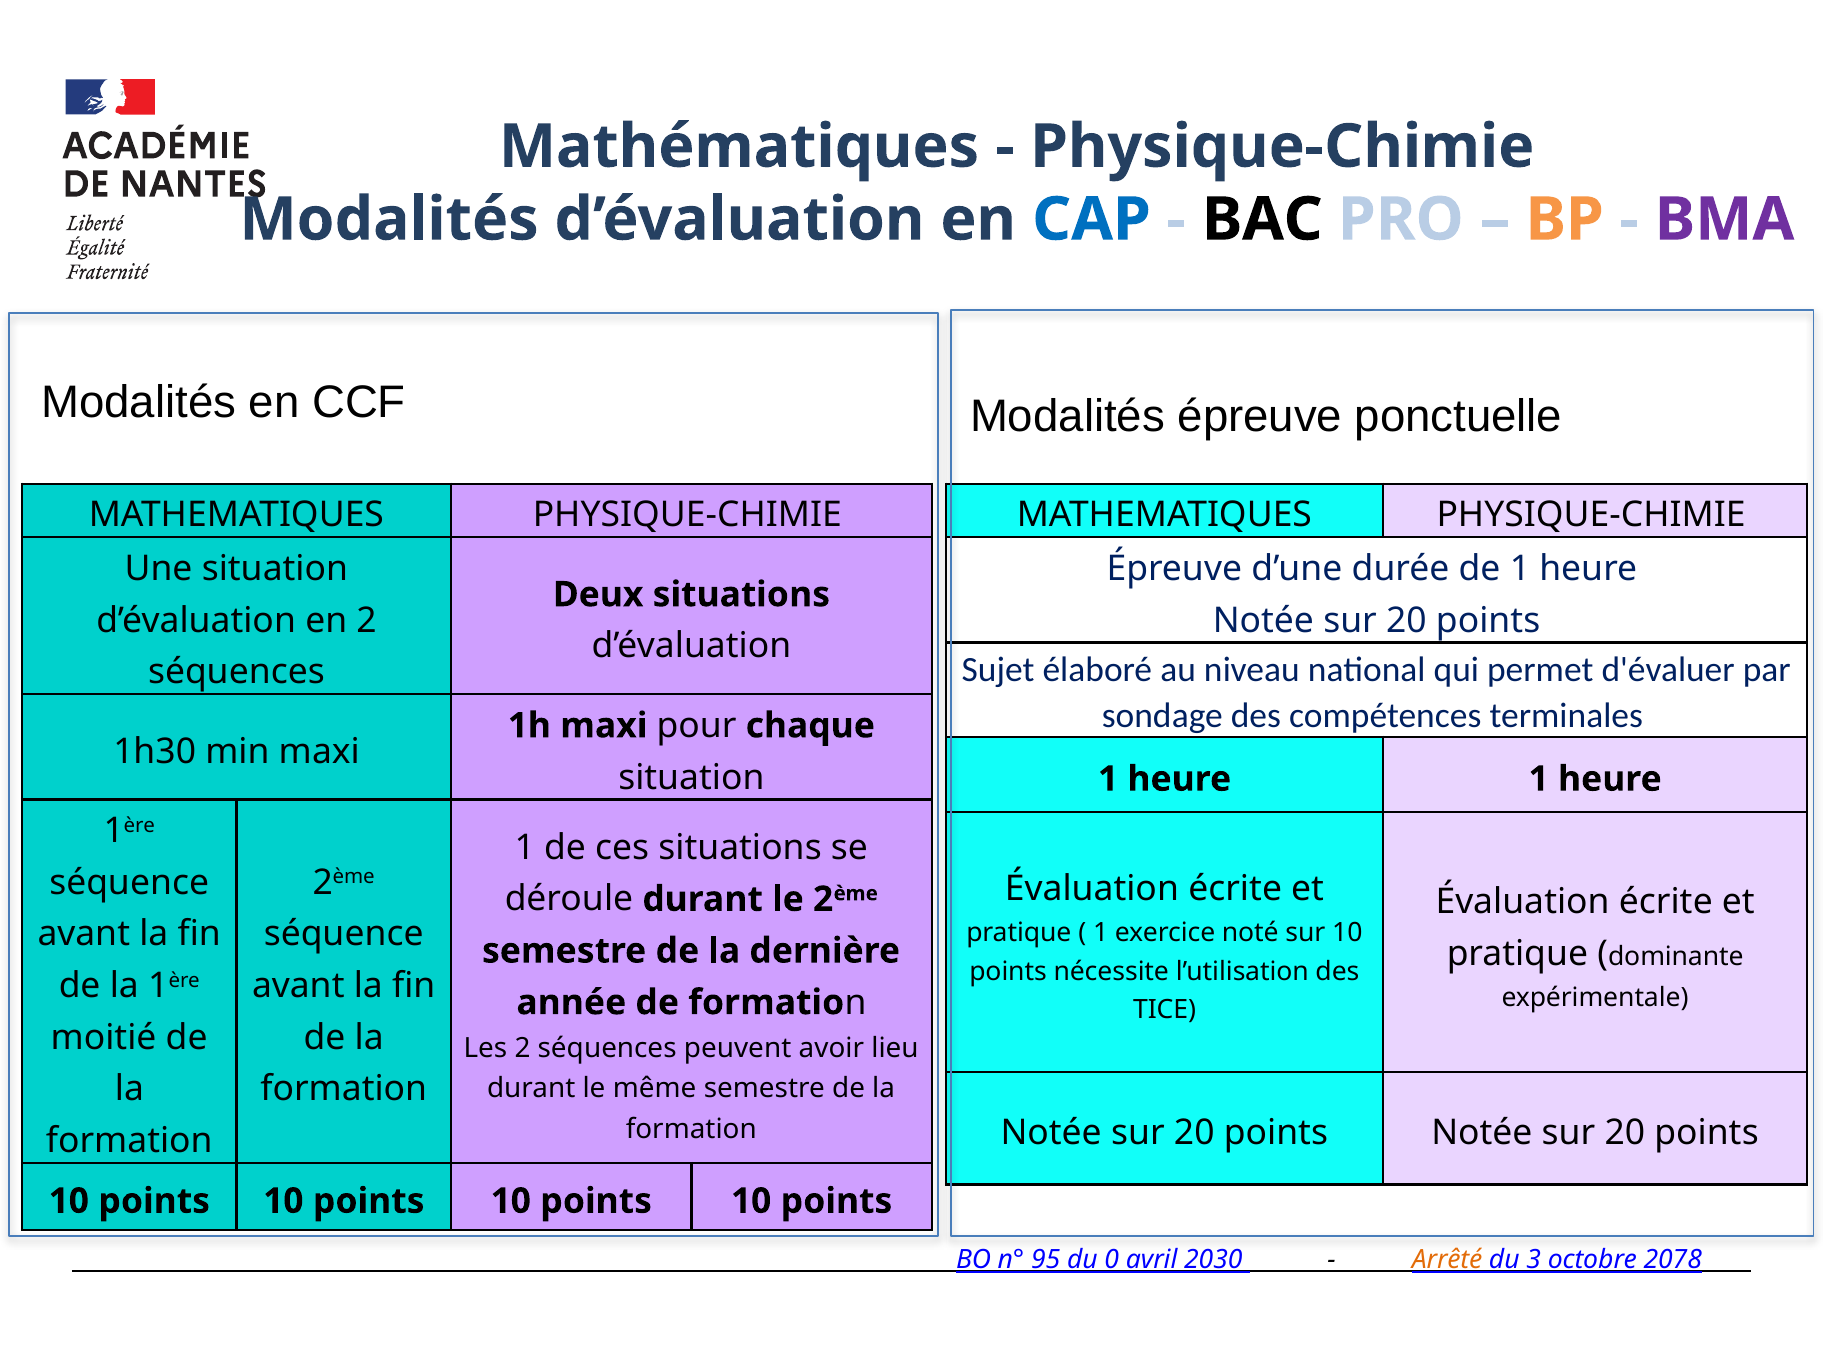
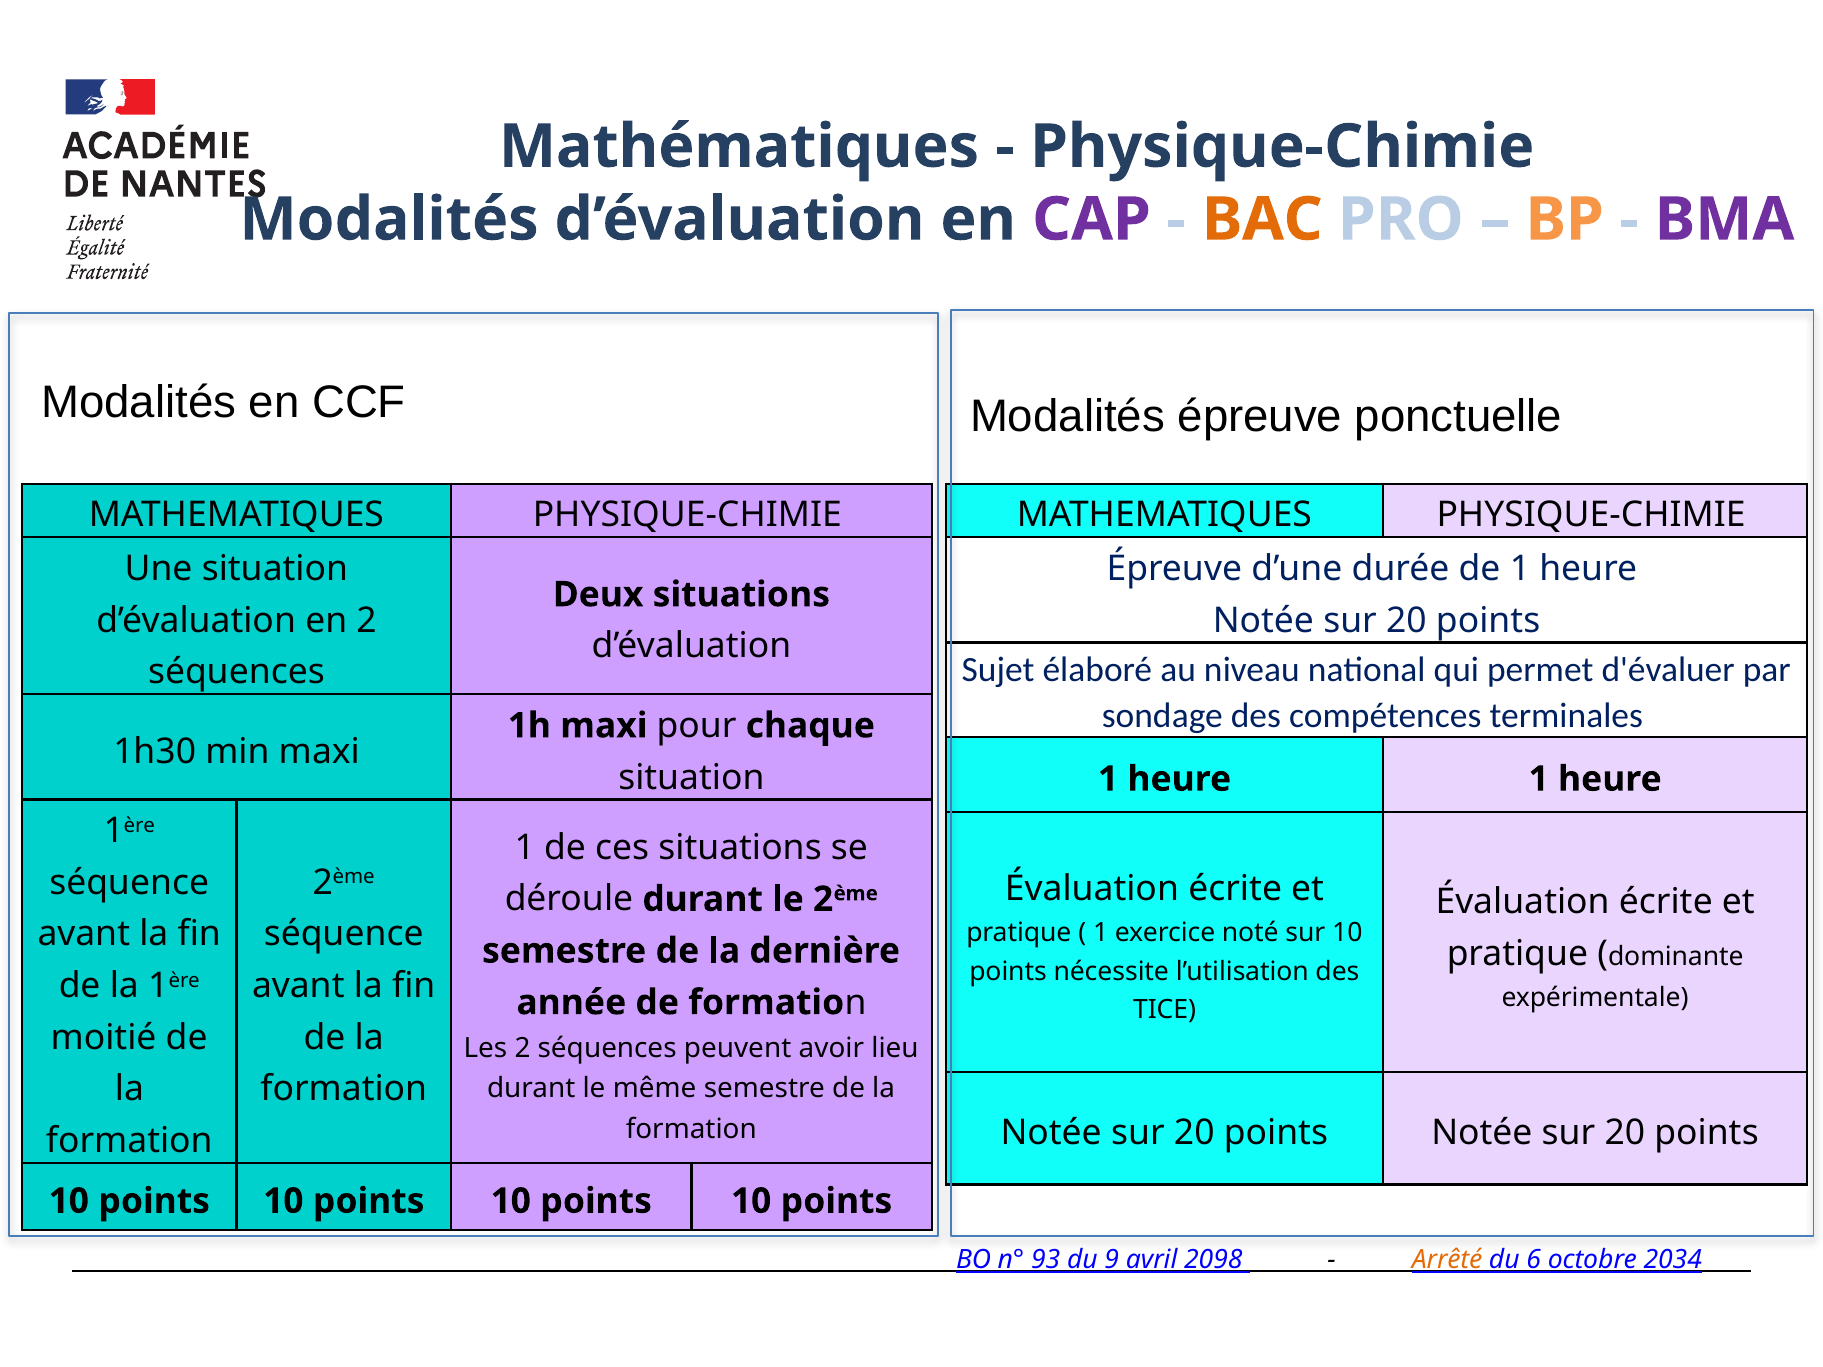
CAP colour: blue -> purple (1091, 220)
BAC colour: black -> orange (1262, 220)
95: 95 -> 93 (1046, 1260)
0: 0 -> 9 (1112, 1260)
2030: 2030 -> 2098 (1213, 1260)
3: 3 -> 6 (1534, 1260)
2078: 2078 -> 2034 (1673, 1260)
